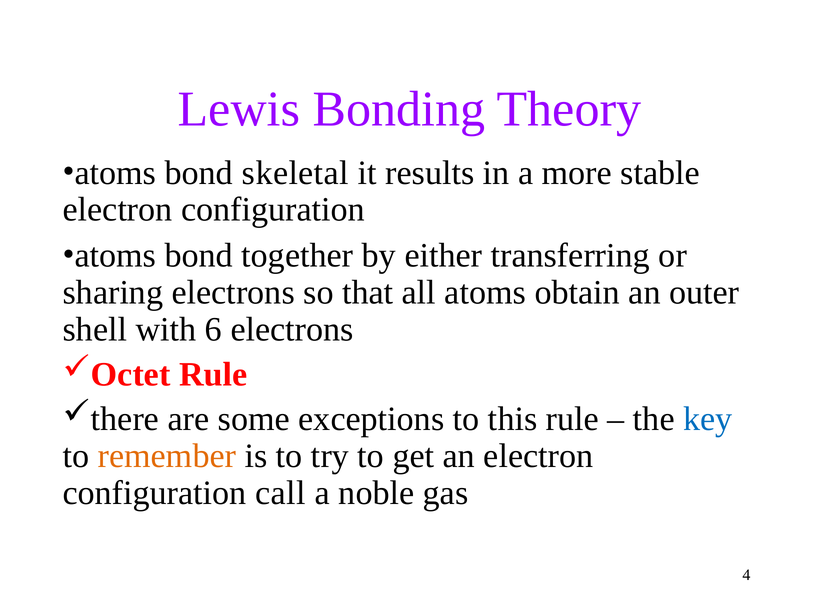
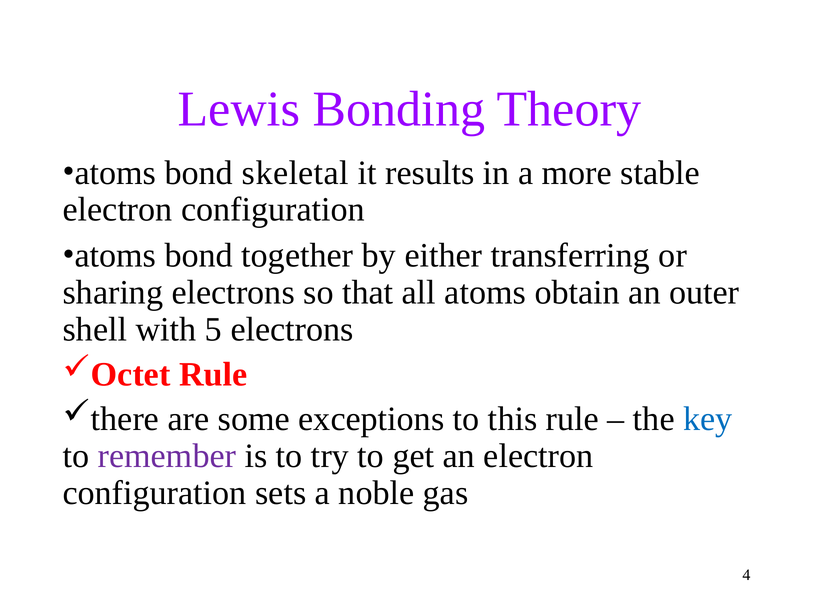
6: 6 -> 5 (213, 329)
remember colour: orange -> purple (167, 456)
call: call -> sets (281, 493)
